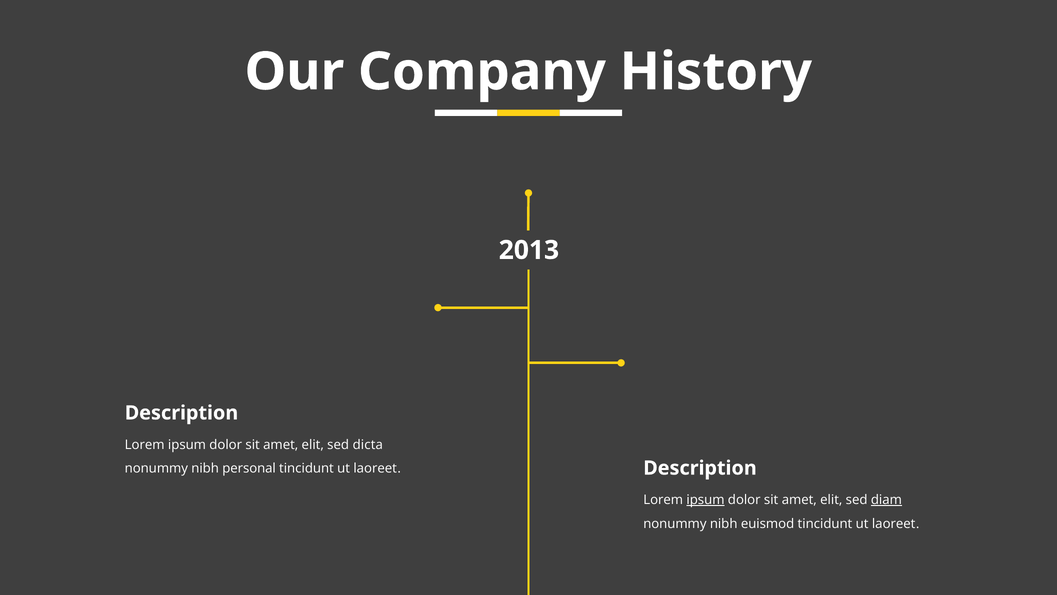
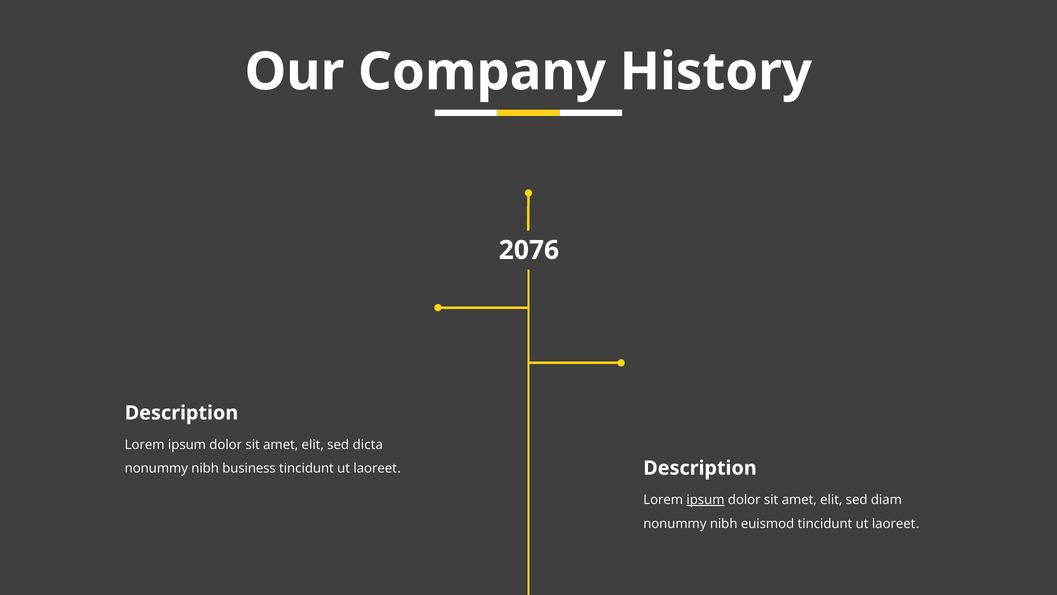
2013: 2013 -> 2076 (529, 250)
personal: personal -> business (249, 468)
diam underline: present -> none (886, 500)
